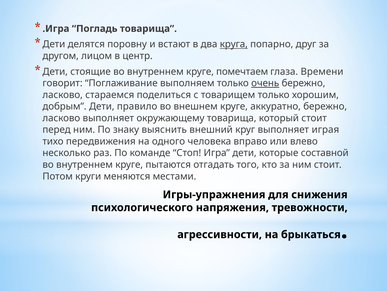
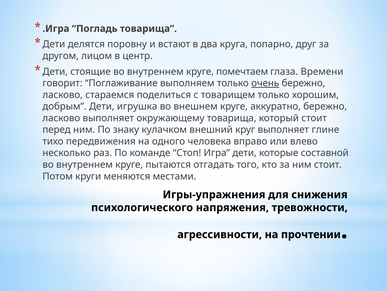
круга underline: present -> none (234, 44)
правило: правило -> игрушка (137, 106)
выяснить: выяснить -> кулачком (164, 129)
играя: играя -> глине (325, 129)
брыкаться: брыкаться -> прочтении (311, 234)
